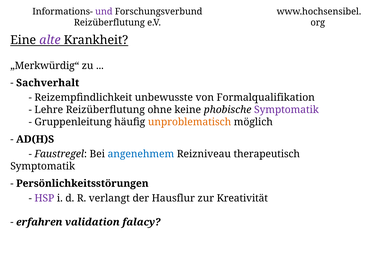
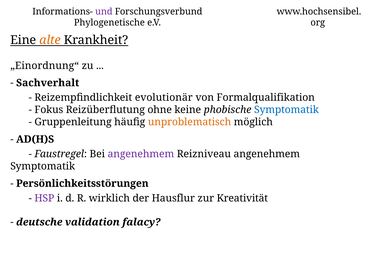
Reizüberflutung: Reizüberflutung -> Phylogenetische (109, 23)
alte colour: purple -> orange (50, 40)
„Merkwürdig“: „Merkwürdig“ -> „Einordnung“ (45, 66)
unbewusste: unbewusste -> evolutionär (164, 97)
Lehre: Lehre -> Fokus (49, 110)
Symptomatik colour: purple -> blue (286, 110)
angenehmem colour: blue -> purple (141, 154)
Reizniveau therapeutisch: therapeutisch -> angenehmem (267, 154)
verlangt: verlangt -> wirklich (109, 198)
erfahren: erfahren -> deutsche (39, 221)
